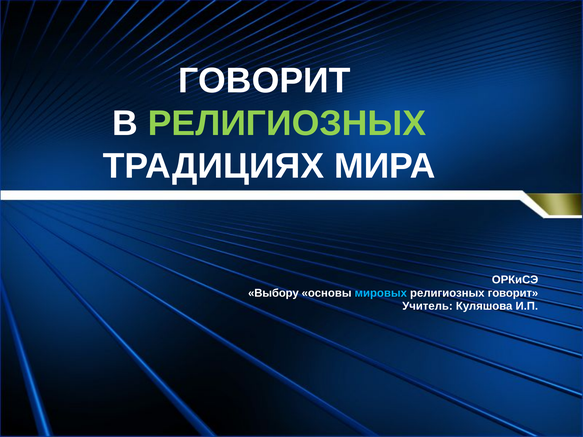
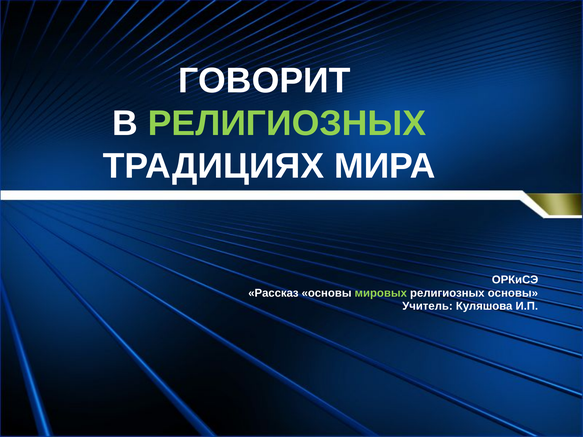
Выбору: Выбору -> Рассказ (273, 293)
мировых colour: light blue -> light green (381, 293)
религиозных говорит: говорит -> основы (513, 293)
